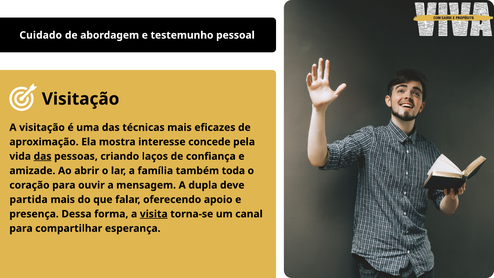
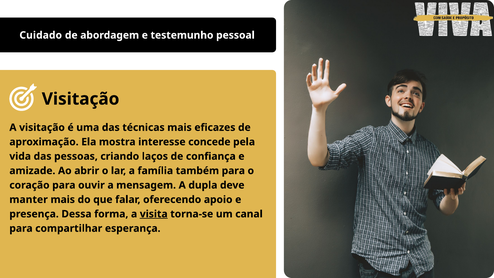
das underline: present -> none (43, 156)
também toda: toda -> para (233, 171)
partida: partida -> manter (29, 199)
